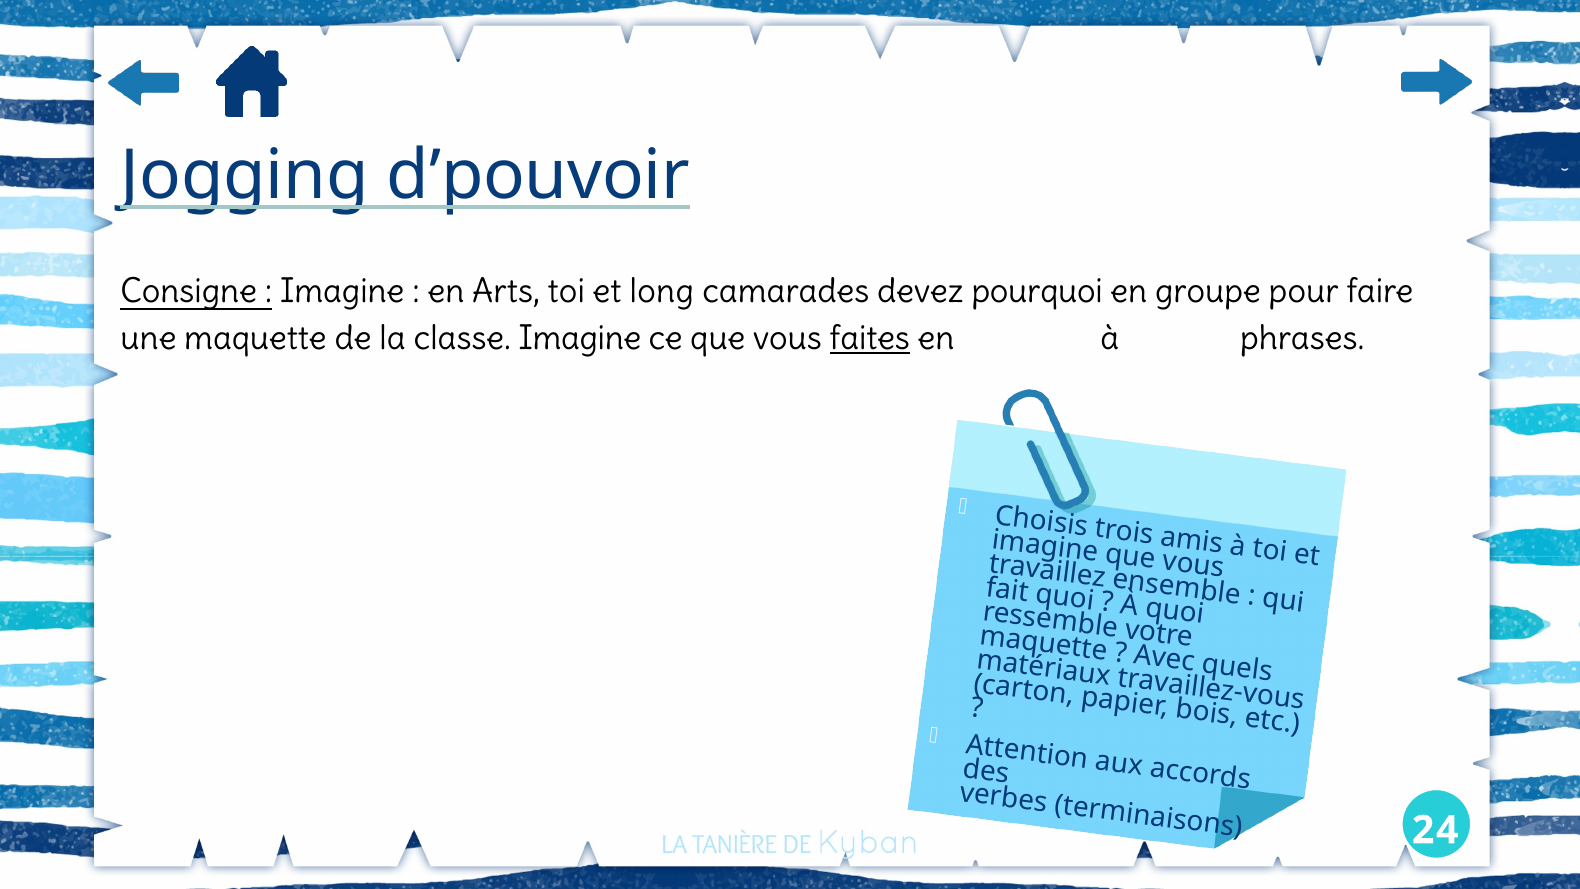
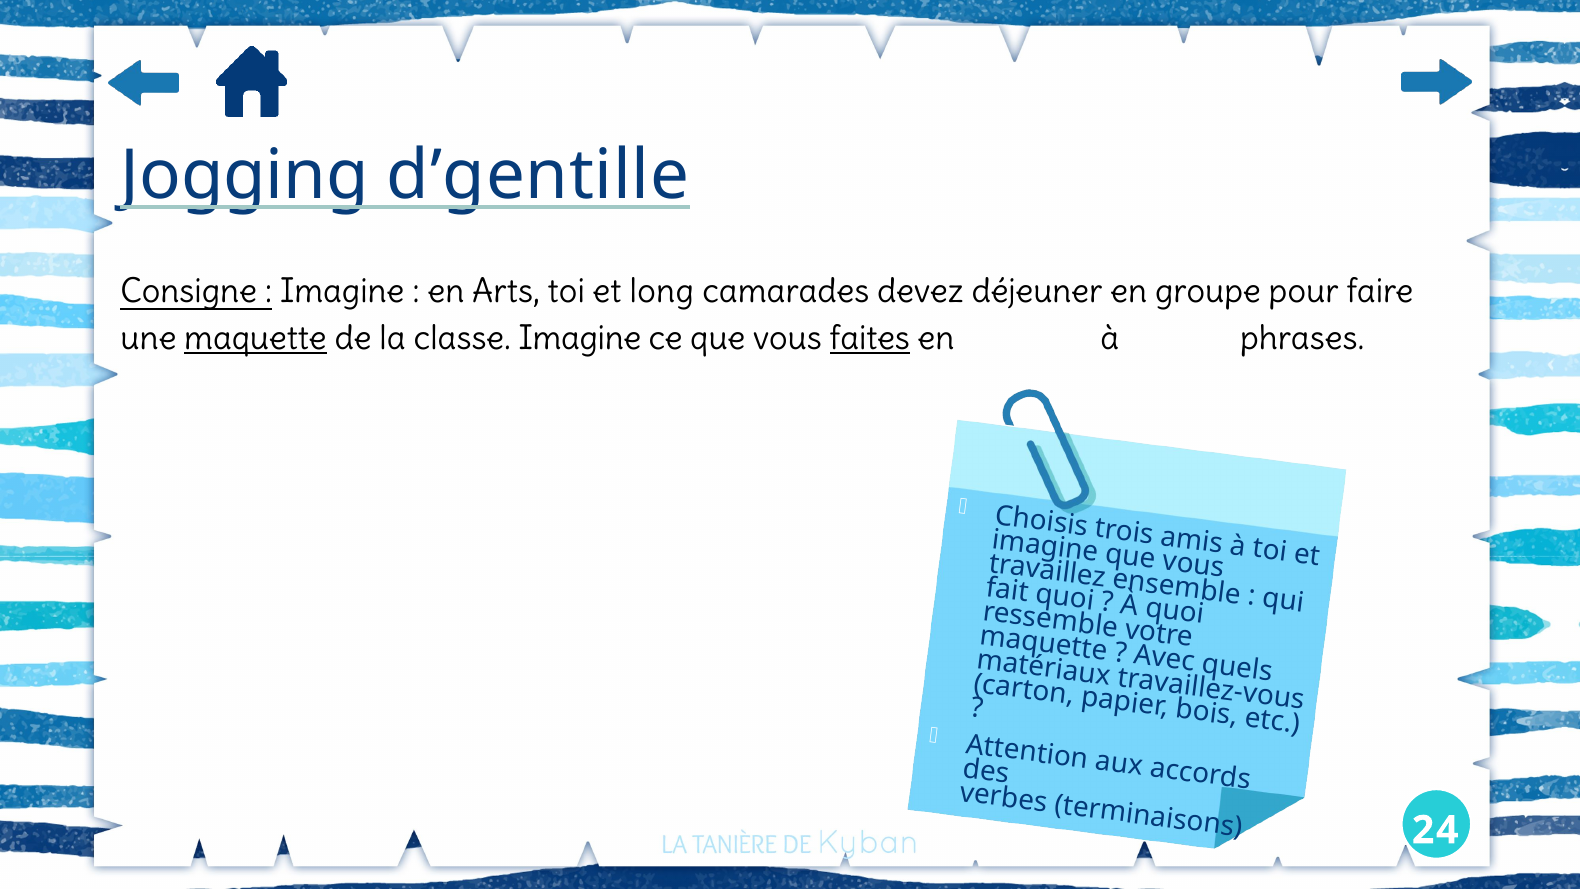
d’pouvoir: d’pouvoir -> d’gentille (538, 175)
pourquoi: pourquoi -> déjeuner (1037, 291)
maquette underline: none -> present (255, 339)
